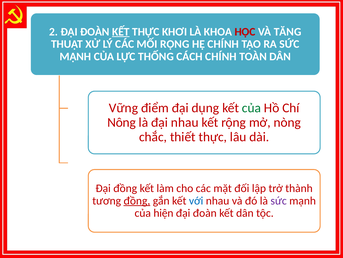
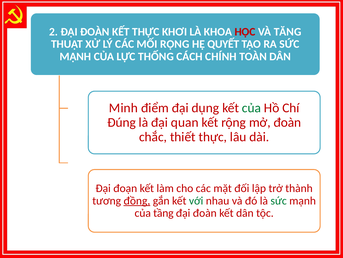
KẾT underline: present -> none (121, 32)
HỆ CHÍNH: CHÍNH -> QUYẾT (223, 44)
Vững: Vững -> Minh (123, 108)
Nông: Nông -> Đúng (122, 122)
đại nhau: nhau -> quan (185, 122)
mở nòng: nòng -> đoàn (287, 122)
Đại đồng: đồng -> đoạn (125, 188)
với colour: blue -> green (196, 200)
sức colour: purple -> green (279, 200)
hiện: hiện -> tầng (163, 213)
